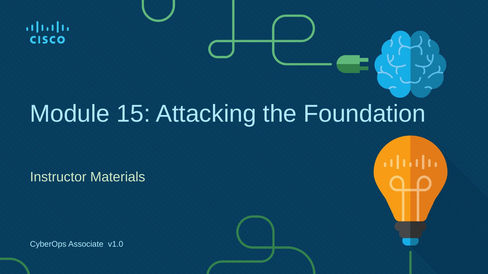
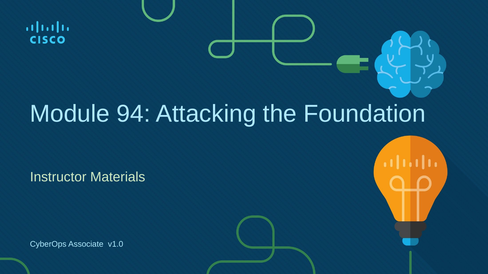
15: 15 -> 94 (134, 114)
